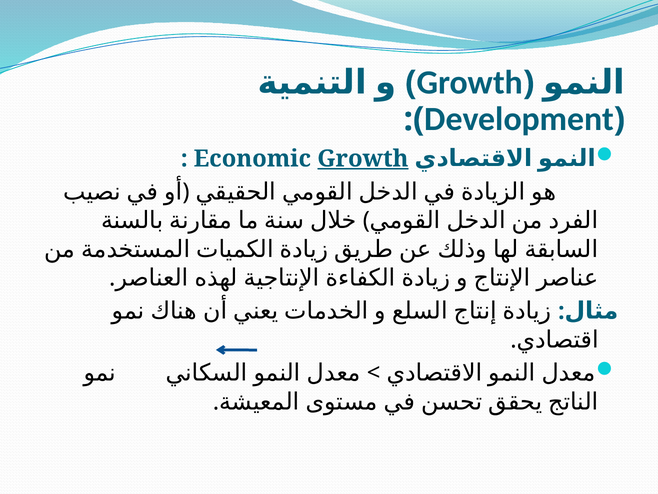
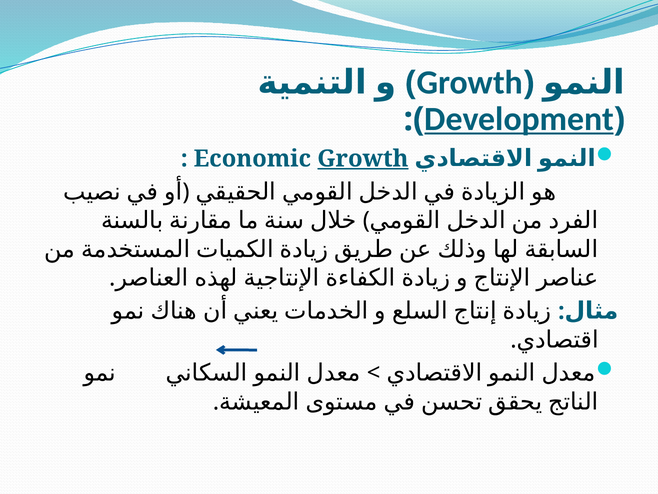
Development underline: none -> present (519, 119)
